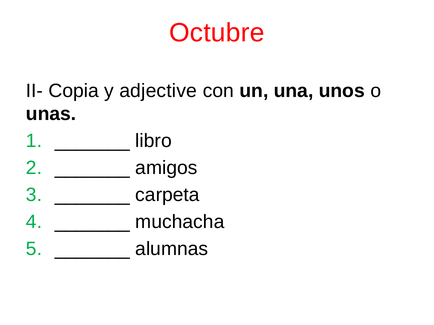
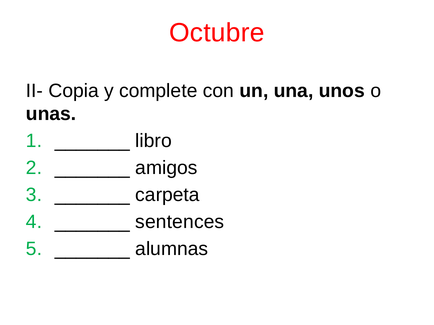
adjective: adjective -> complete (158, 91)
muchacha: muchacha -> sentences (180, 222)
